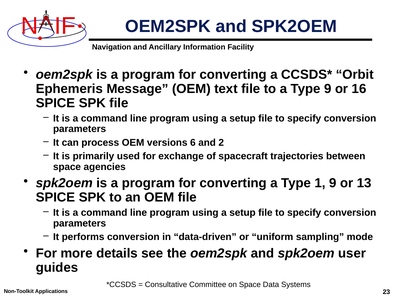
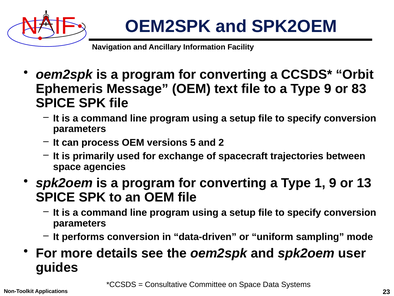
16: 16 -> 83 (359, 89)
6: 6 -> 5 (193, 142)
